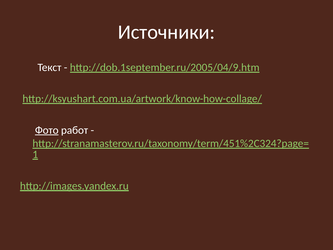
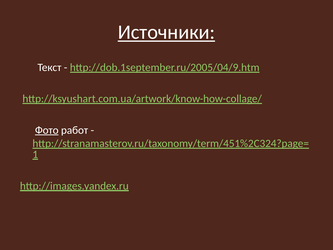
Источники underline: none -> present (166, 32)
